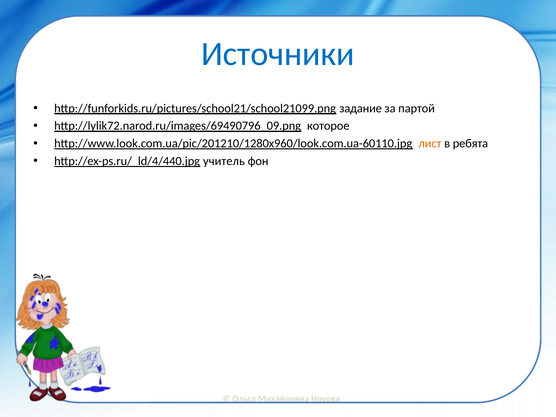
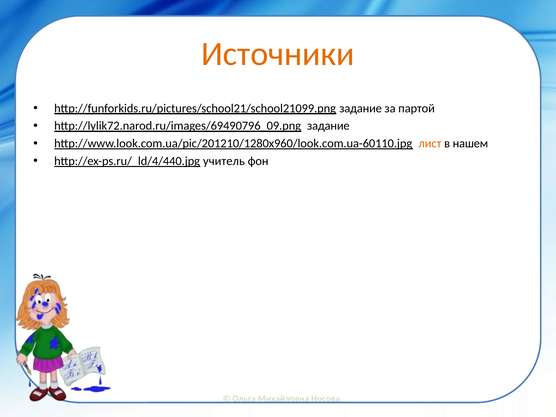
Источники colour: blue -> orange (278, 54)
http://lylik72.narod.ru/images/69490796_09.png которое: которое -> задание (328, 126)
ребята: ребята -> нашем (470, 143)
